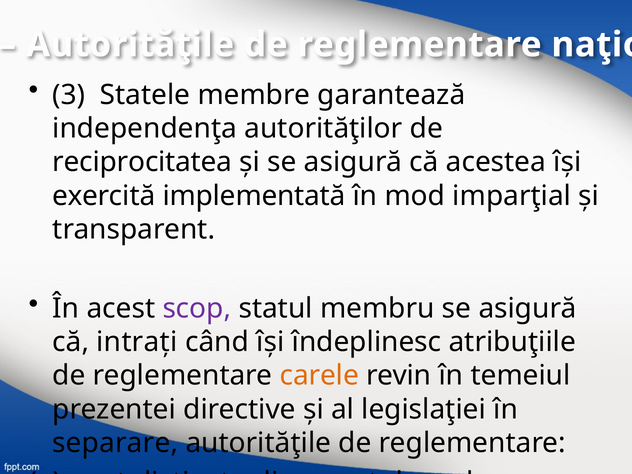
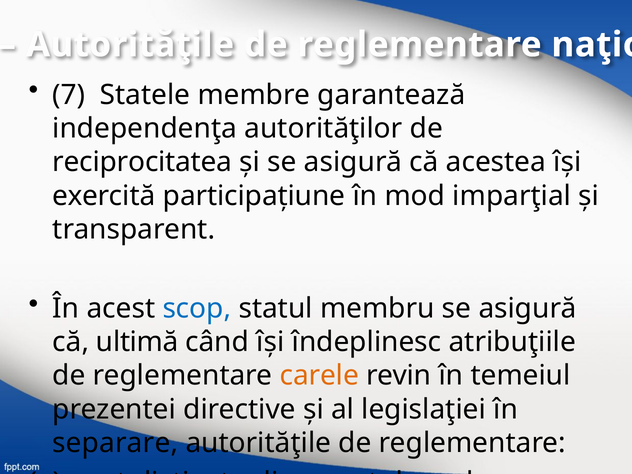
3: 3 -> 7 (69, 95)
implementată: implementată -> participaţiune (254, 196)
scop colour: purple -> blue (197, 308)
intraţi: intraţi -> ultimă (137, 342)
